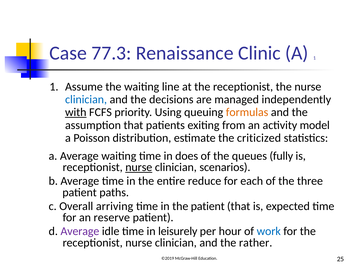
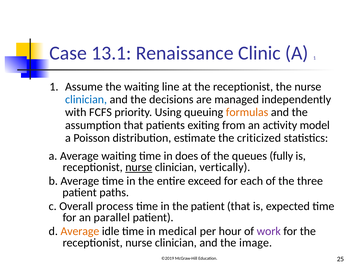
77.3: 77.3 -> 13.1 (111, 53)
with underline: present -> none (76, 112)
scenarios: scenarios -> vertically (225, 167)
reduce: reduce -> exceed (205, 180)
arriving: arriving -> process (115, 206)
reserve: reserve -> parallel (112, 217)
Average colour: purple -> orange (80, 231)
leisurely: leisurely -> medical (178, 231)
work colour: blue -> purple (269, 231)
rather: rather -> image (256, 242)
